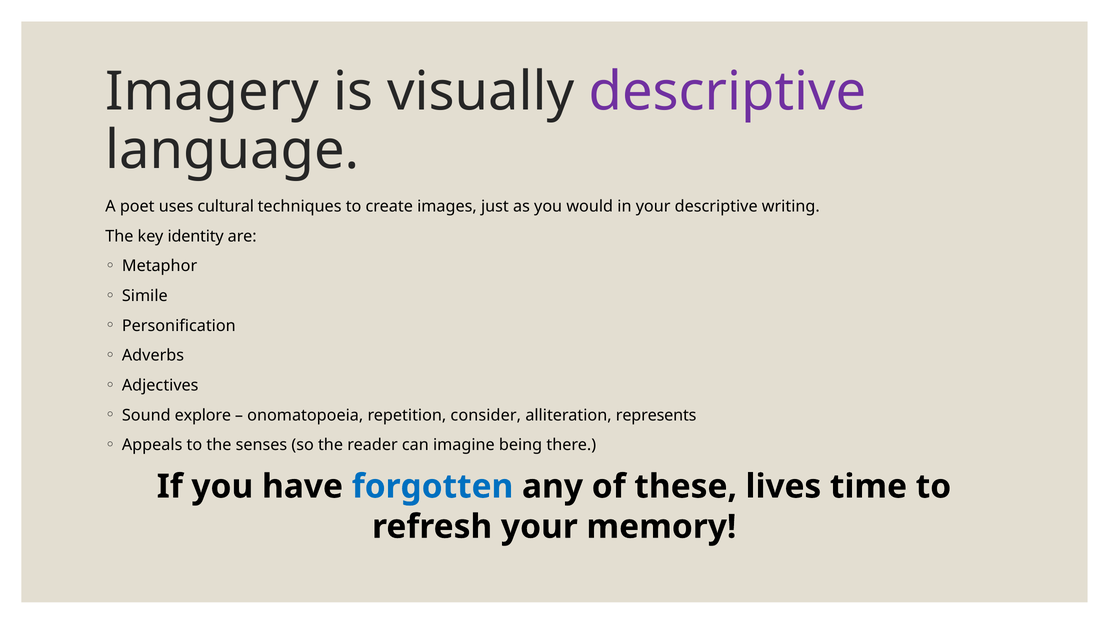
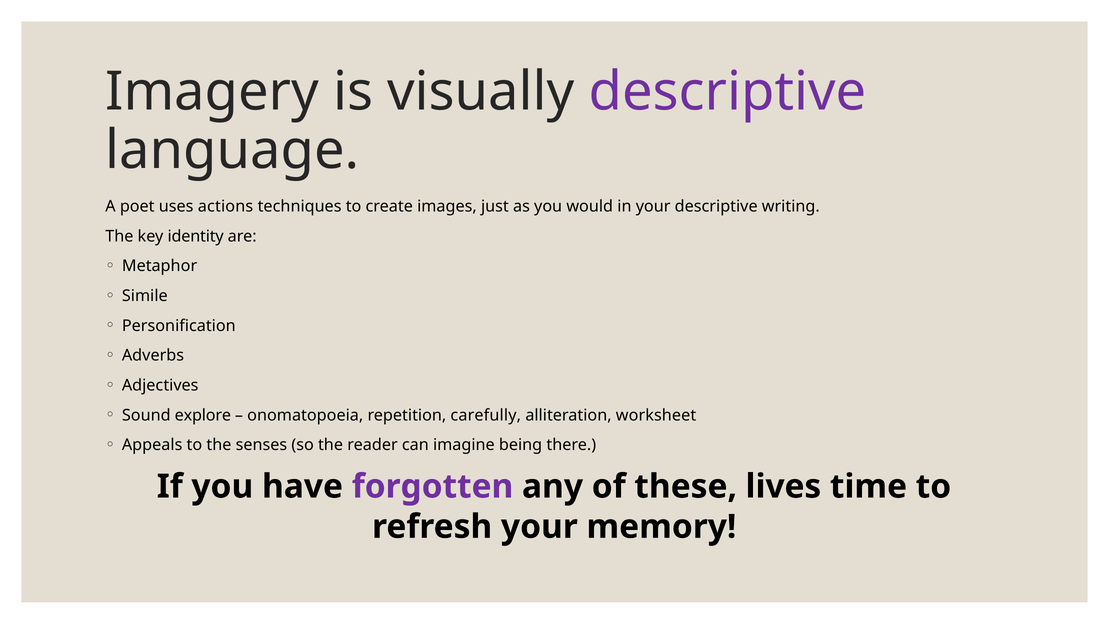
cultural: cultural -> actions (226, 206)
consider: consider -> carefully (486, 415)
represents: represents -> worksheet (656, 415)
forgotten colour: blue -> purple (433, 486)
